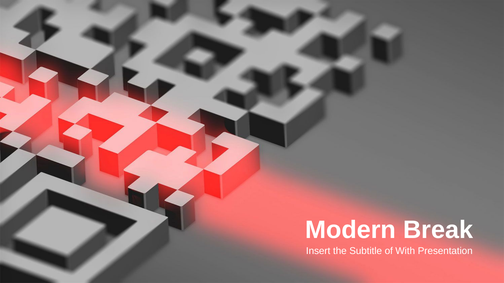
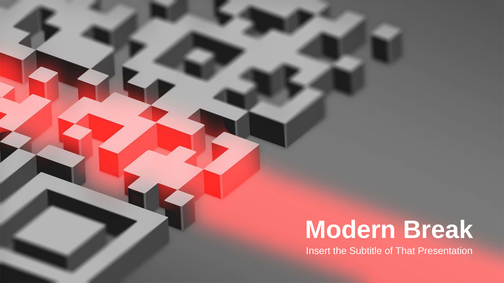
With: With -> That (405, 251)
